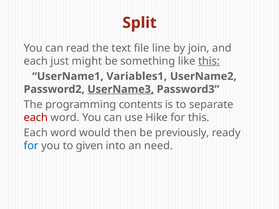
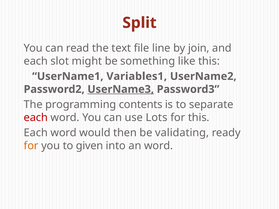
just: just -> slot (60, 61)
this underline: present -> none (209, 61)
Hike: Hike -> Lots (157, 118)
previously: previously -> validating (182, 133)
for colour: blue -> orange (31, 146)
an need: need -> word (159, 146)
